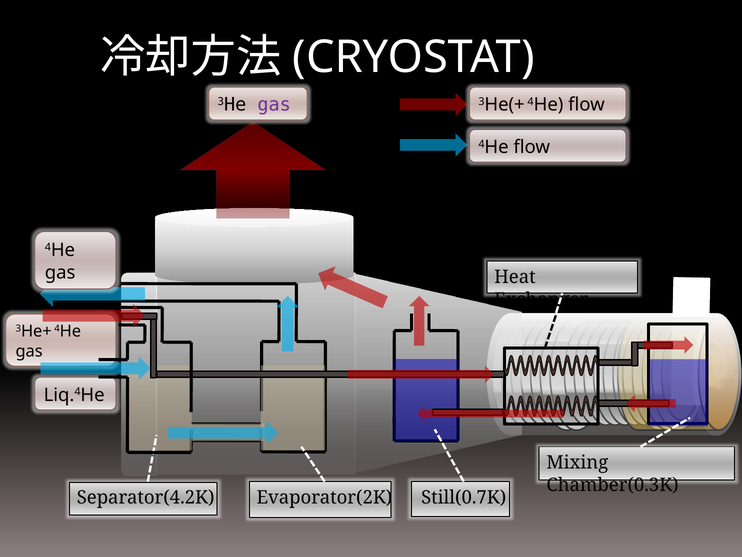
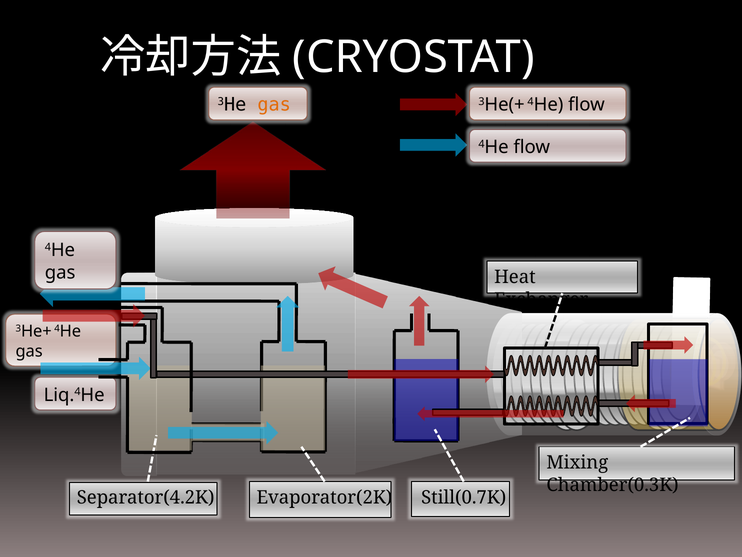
gas colour: purple -> orange (274, 105)
